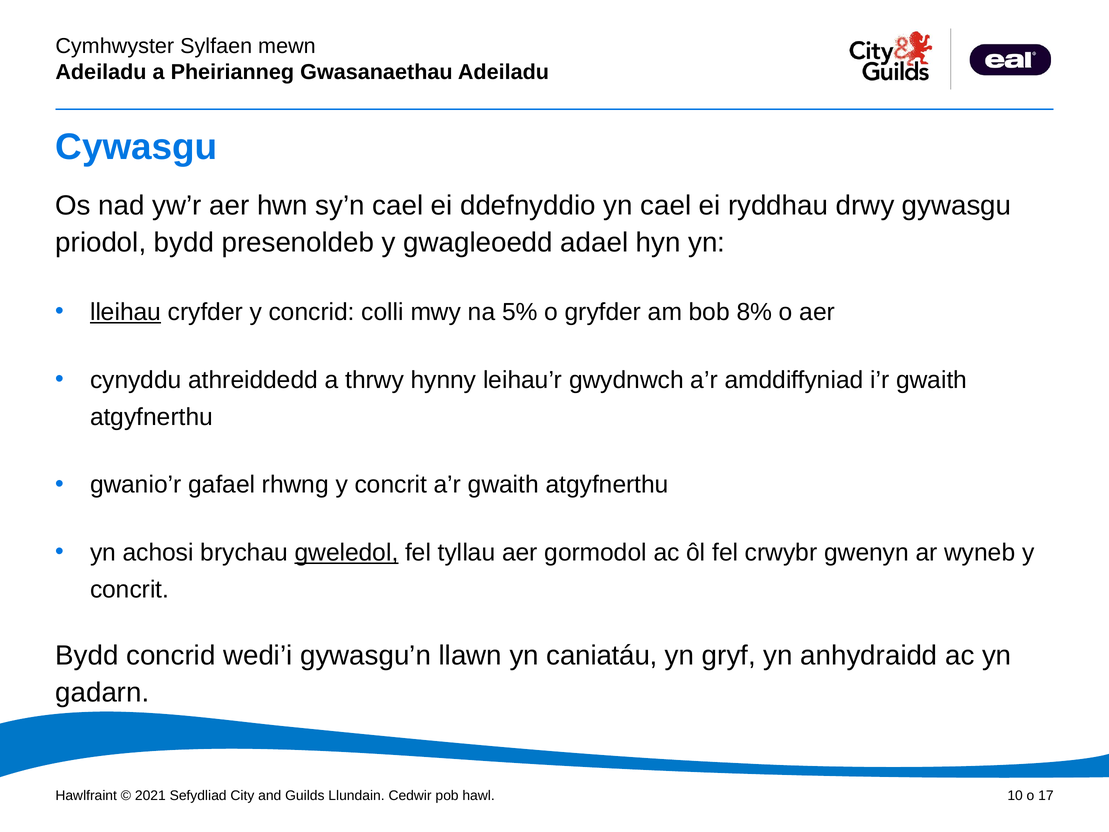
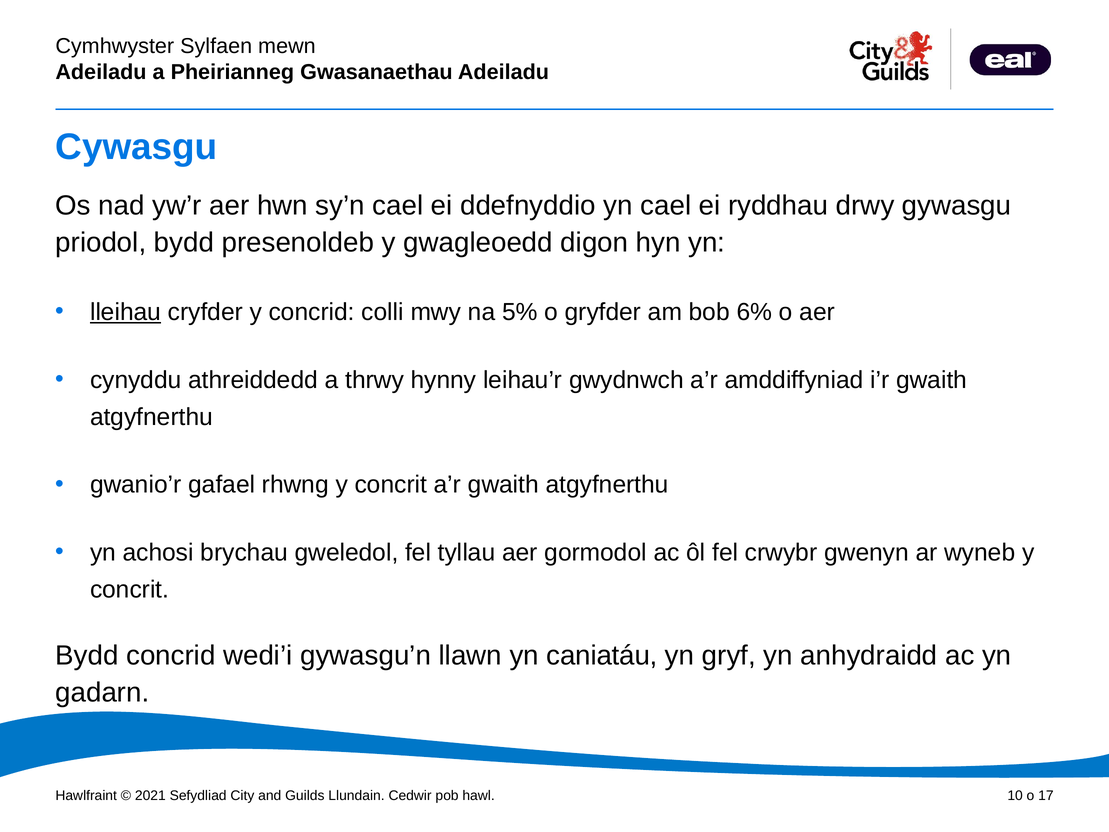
adael: adael -> digon (594, 243)
8%: 8% -> 6% (754, 312)
gweledol underline: present -> none (346, 552)
